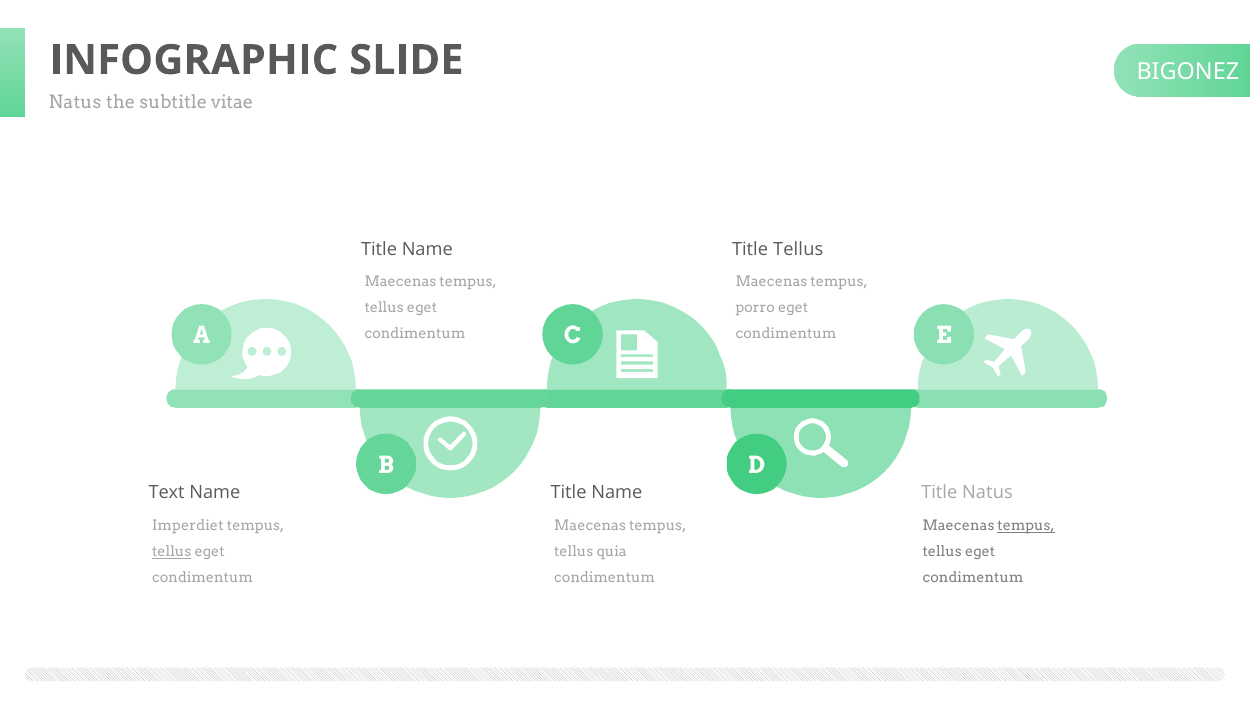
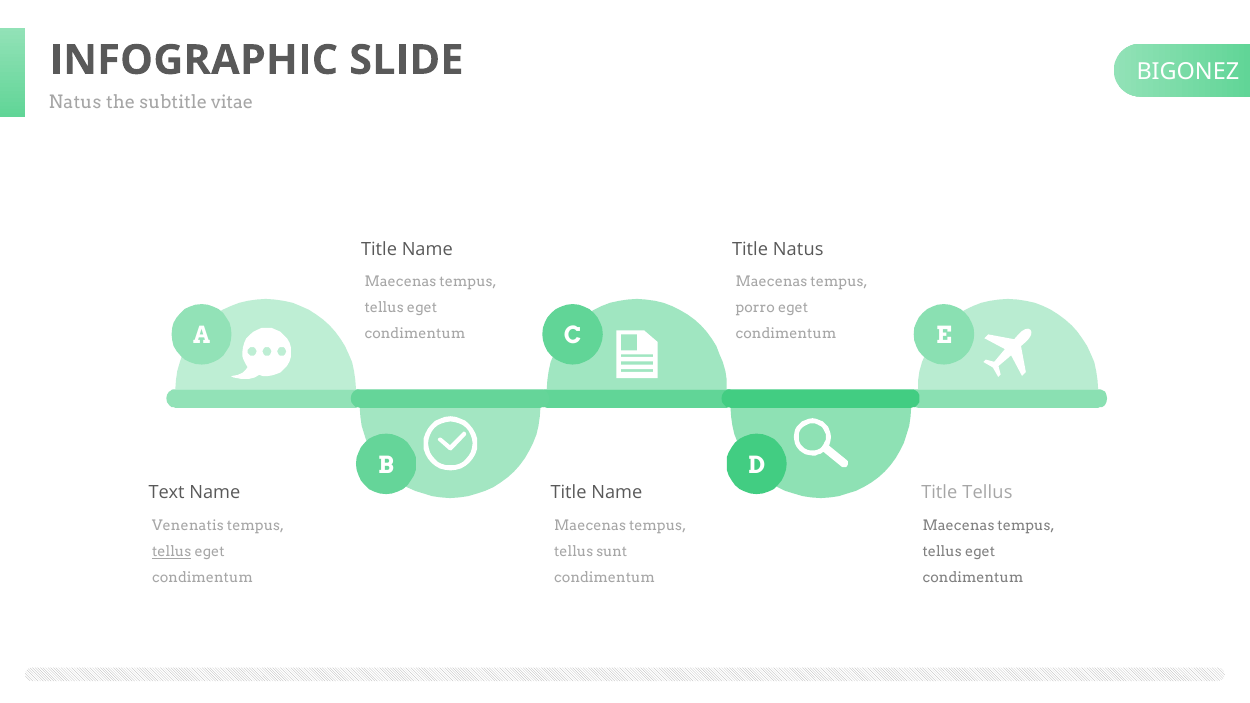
Title Tellus: Tellus -> Natus (798, 249)
Title Natus: Natus -> Tellus (987, 493)
Imperdiet: Imperdiet -> Venenatis (188, 526)
tempus underline: present -> none (1026, 526)
quia: quia -> sunt (612, 552)
